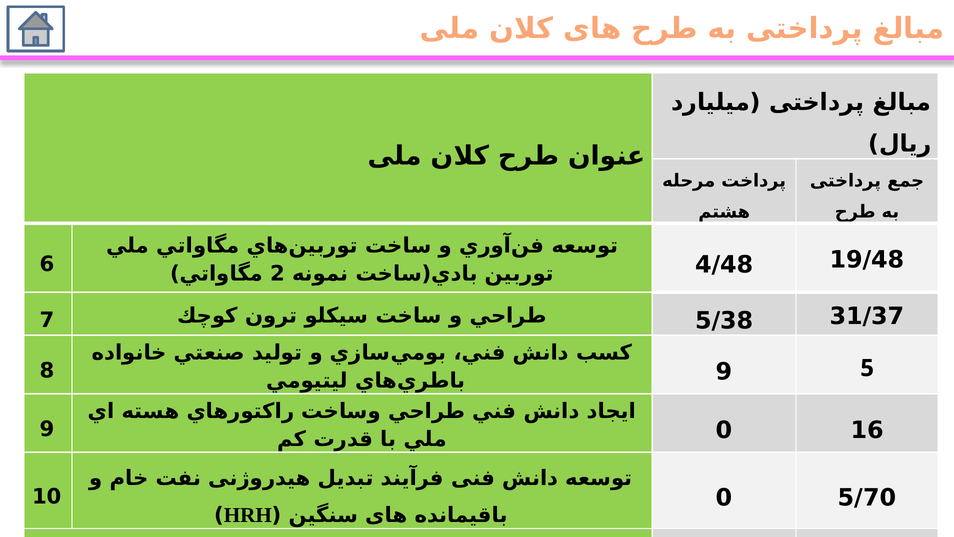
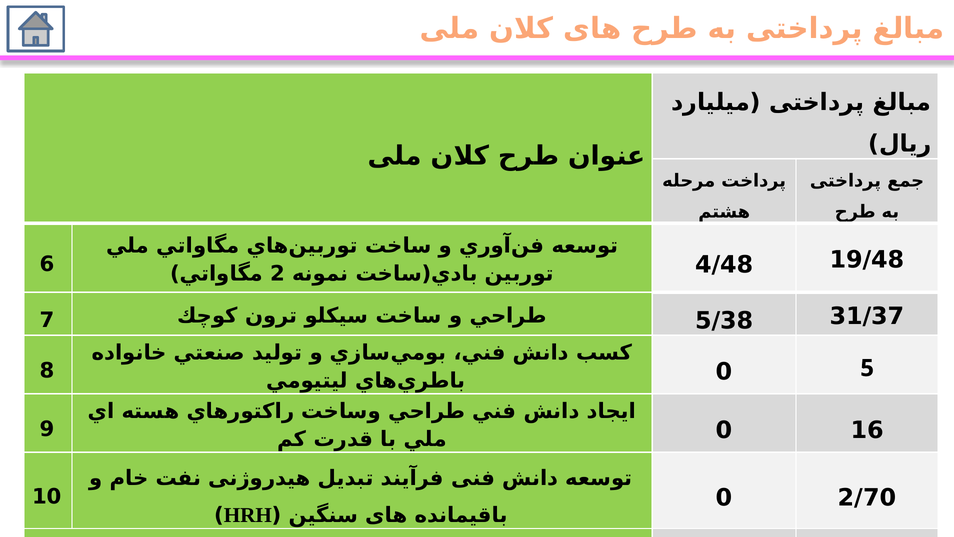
9: 9 -> 0 (724, 372)
5/70: 5/70 -> 2/70 (867, 497)
